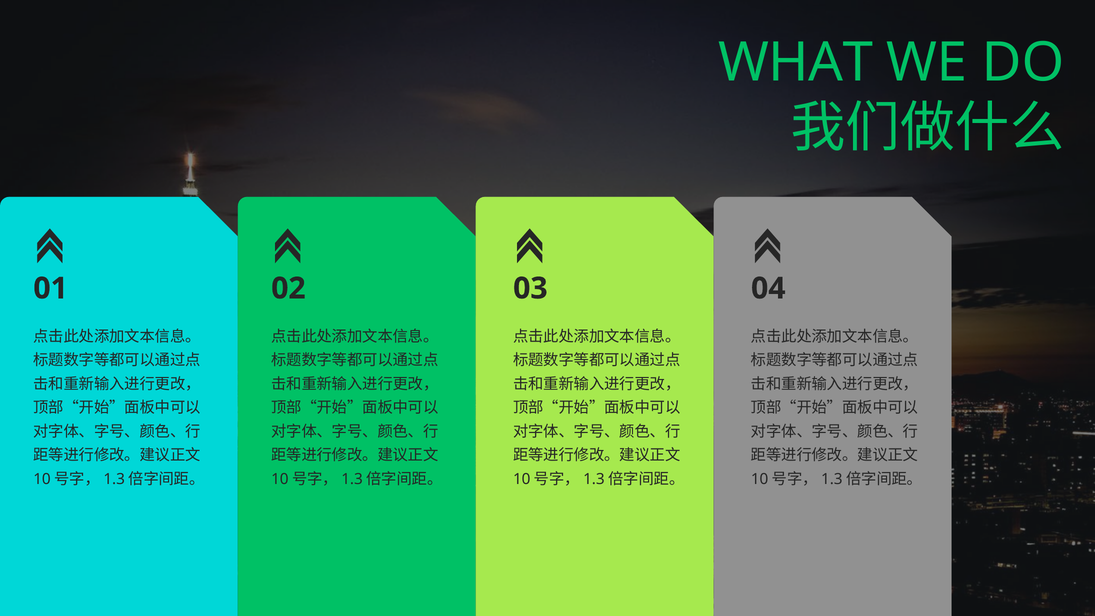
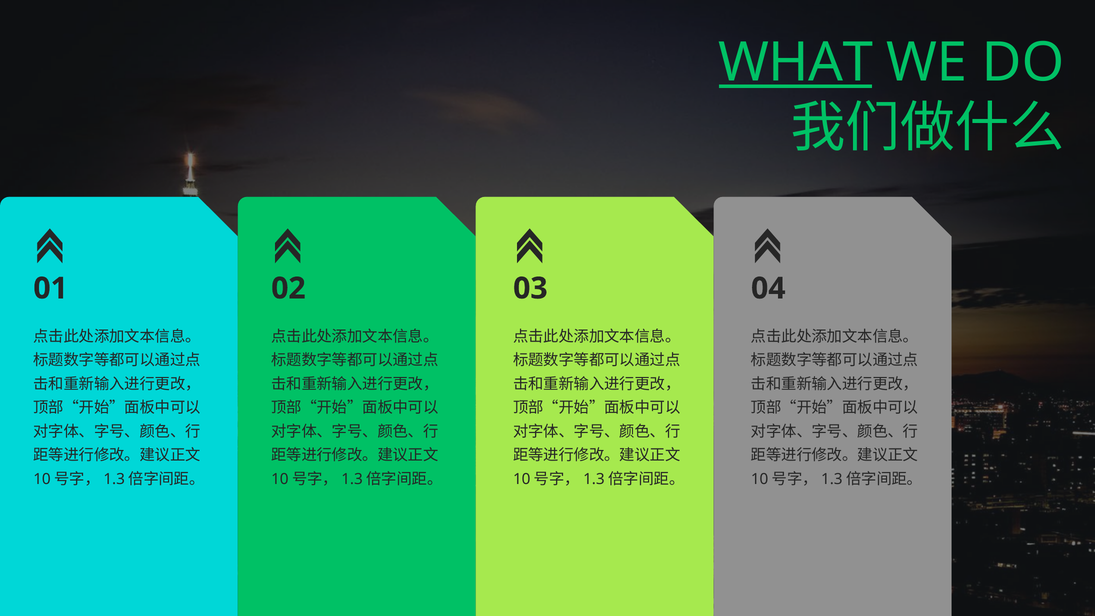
WHAT underline: none -> present (796, 63)
